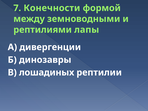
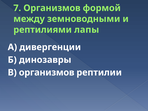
7 Конечности: Конечности -> Организмов (52, 8)
В лошадиных: лошадиных -> организмов (47, 72)
